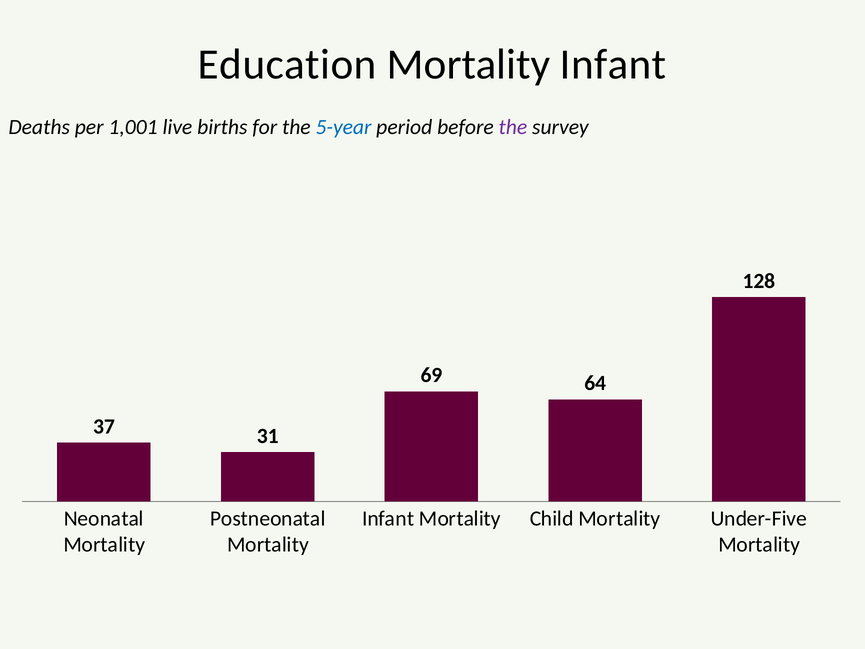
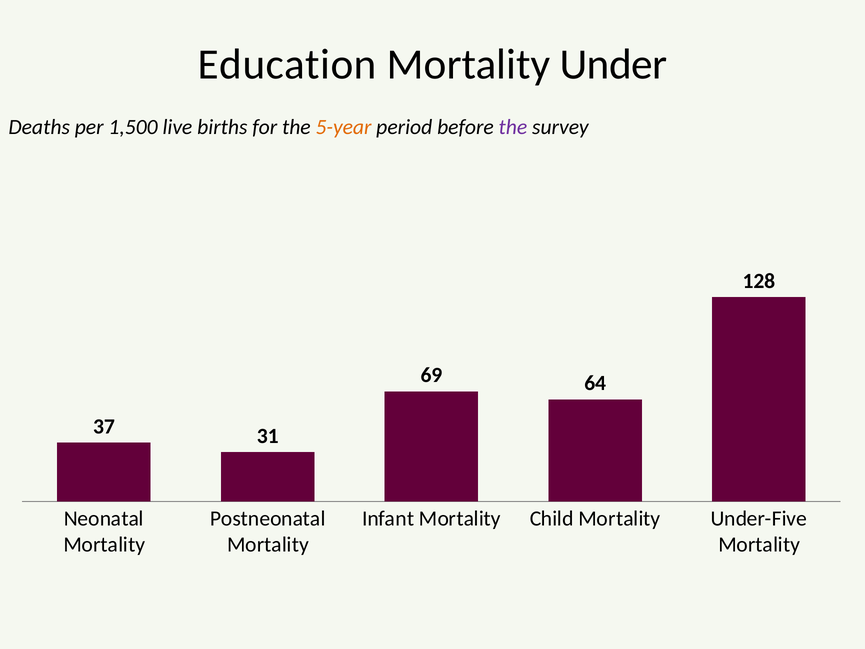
Infant: Infant -> Under (614, 64)
1,001: 1,001 -> 1,500 (133, 127)
5-year colour: blue -> orange (344, 127)
